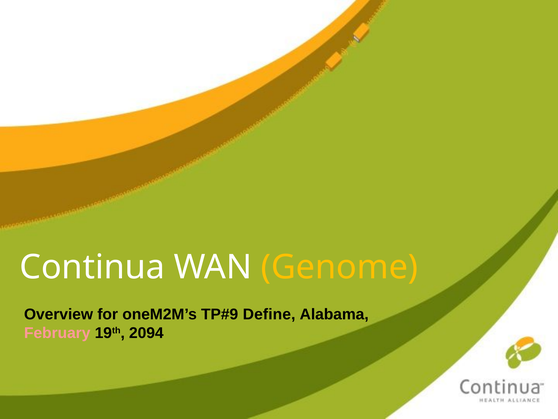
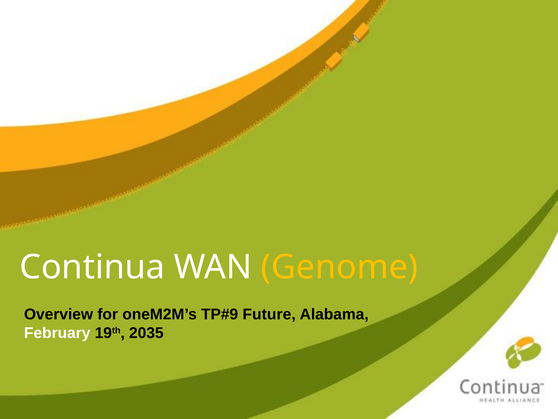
Define: Define -> Future (269, 314)
February colour: pink -> white (57, 333)
2094: 2094 -> 2035 (146, 333)
